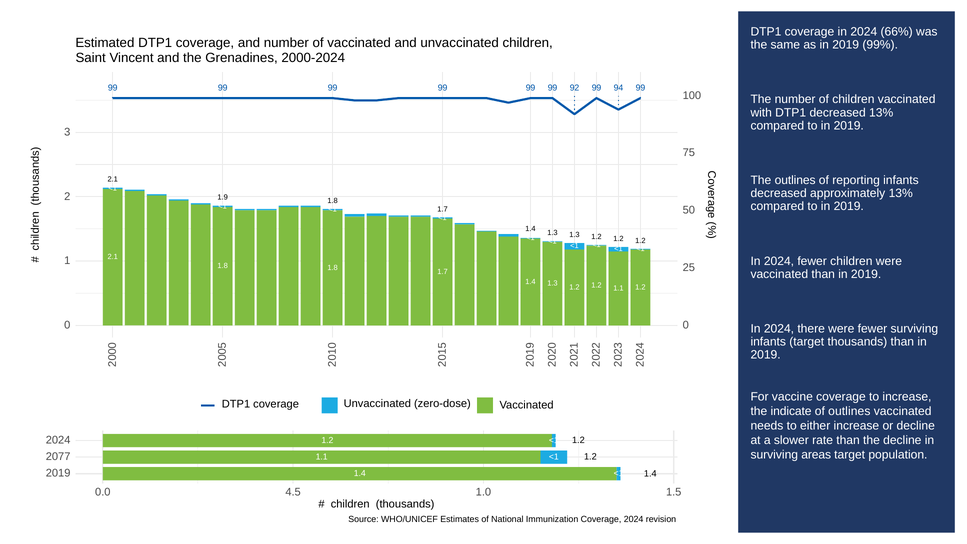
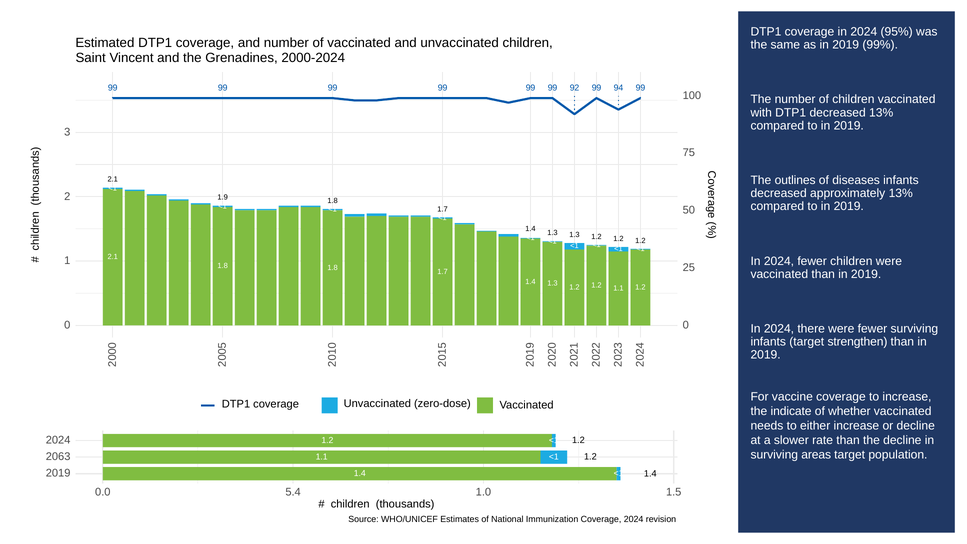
66%: 66% -> 95% (897, 32)
reporting: reporting -> diseases (856, 180)
target thousands: thousands -> strengthen (857, 342)
of outlines: outlines -> whether (849, 411)
2077: 2077 -> 2063 (58, 457)
4.5: 4.5 -> 5.4 (293, 492)
